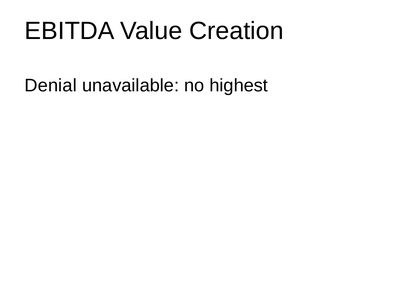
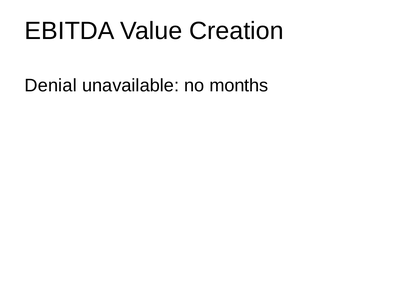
highest: highest -> months (239, 86)
